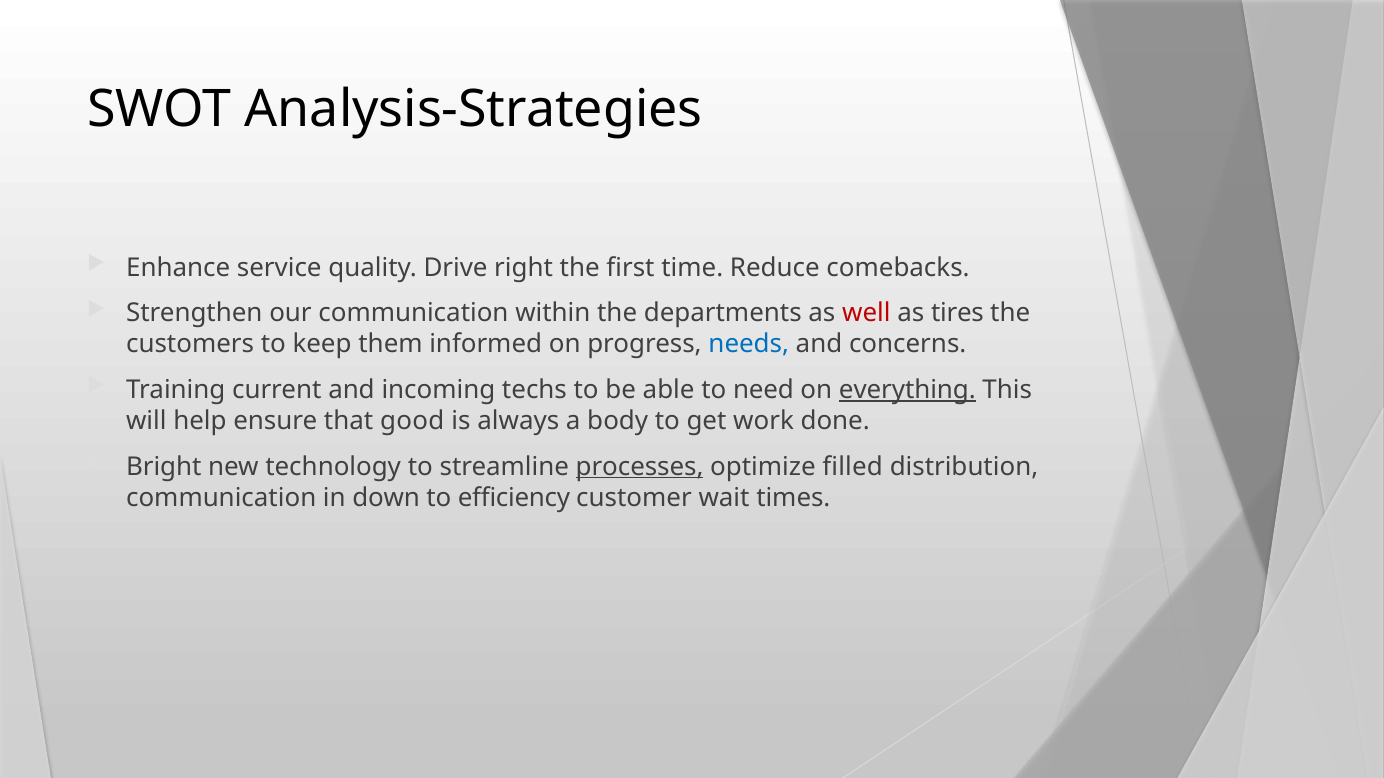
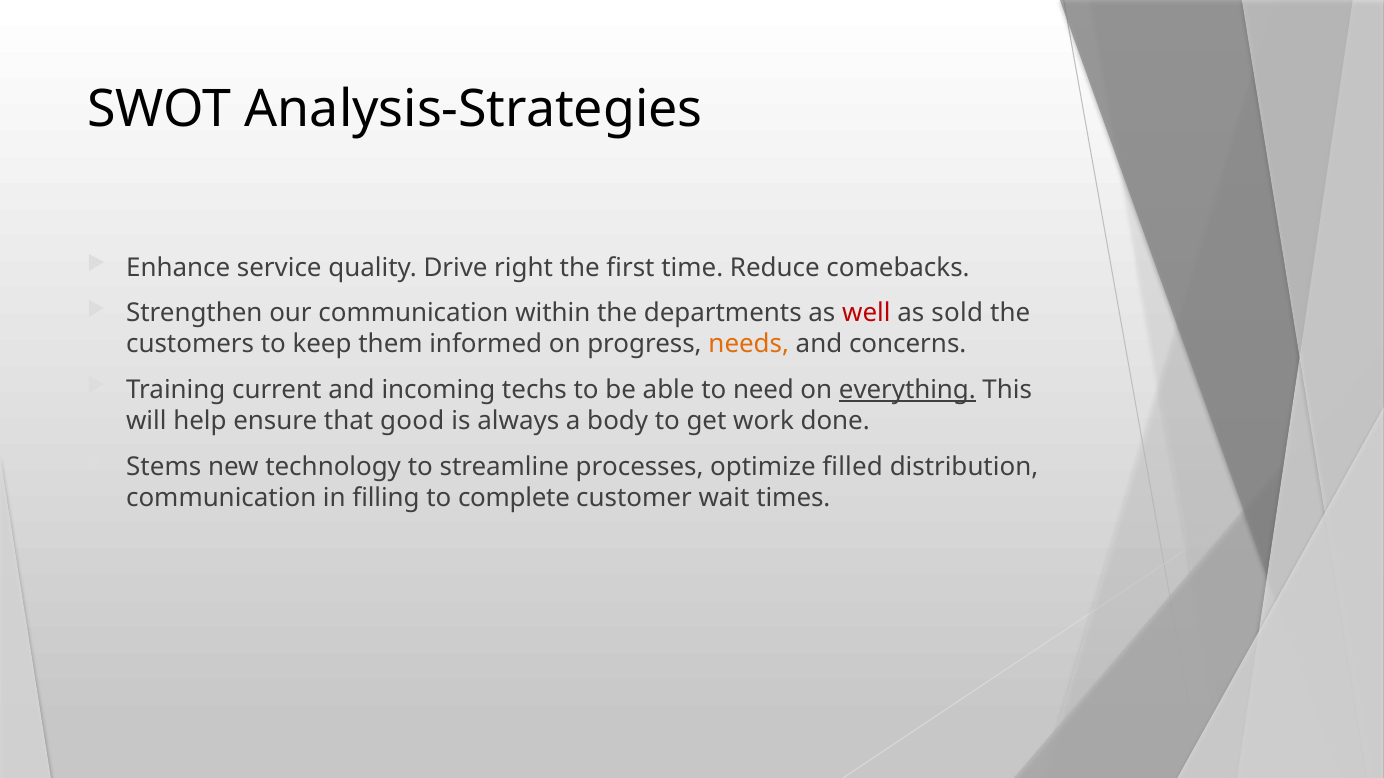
tires: tires -> sold (957, 313)
needs colour: blue -> orange (749, 345)
Bright: Bright -> Stems (164, 467)
processes underline: present -> none (640, 467)
down: down -> filling (386, 498)
efficiency: efficiency -> complete (514, 498)
